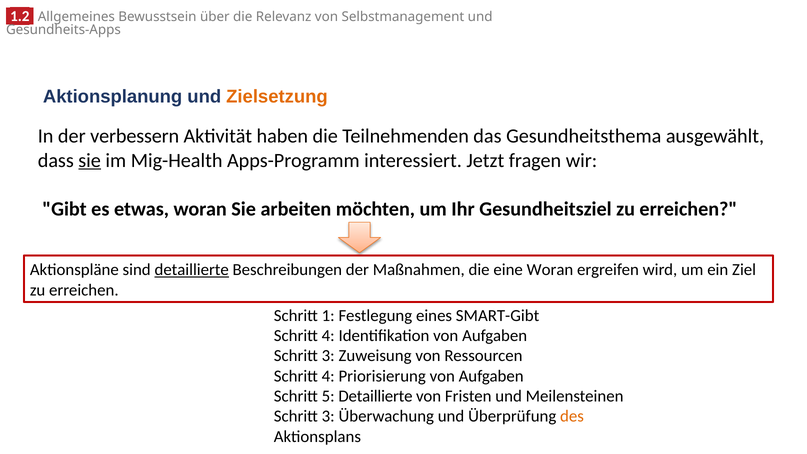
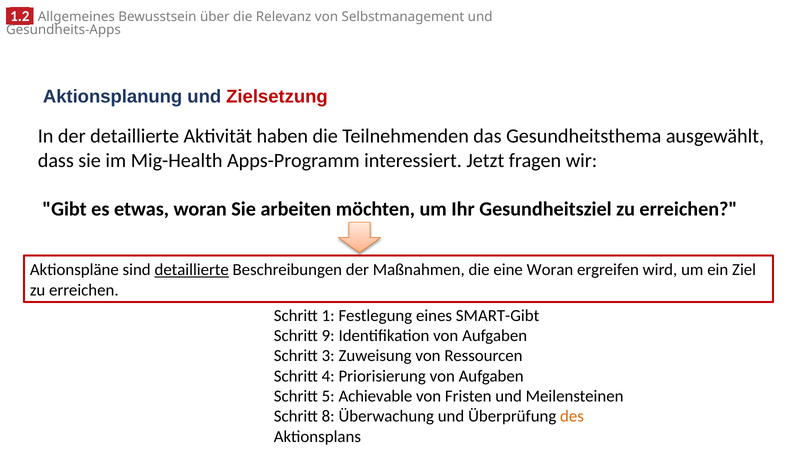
Zielsetzung colour: orange -> red (277, 97)
der verbessern: verbessern -> detaillierte (135, 136)
sie underline: present -> none (90, 160)
4: 4 -> 9 (328, 336)
5 Detaillierte: Detaillierte -> Achievable (375, 396)
3: 3 -> 8 (328, 416)
